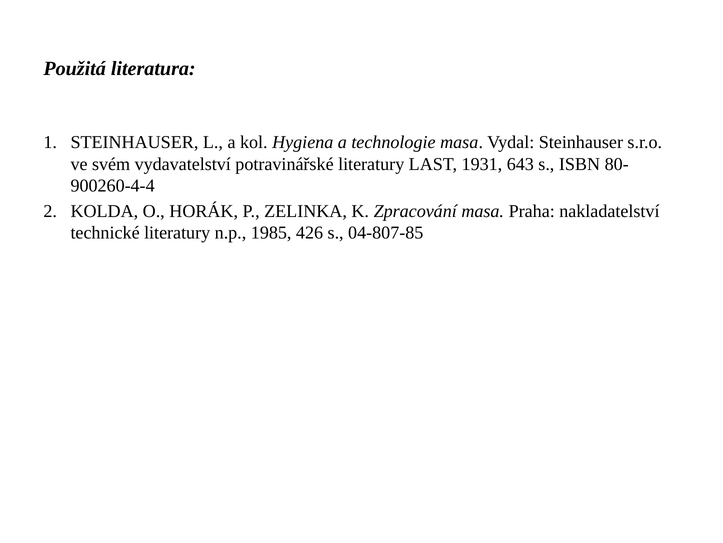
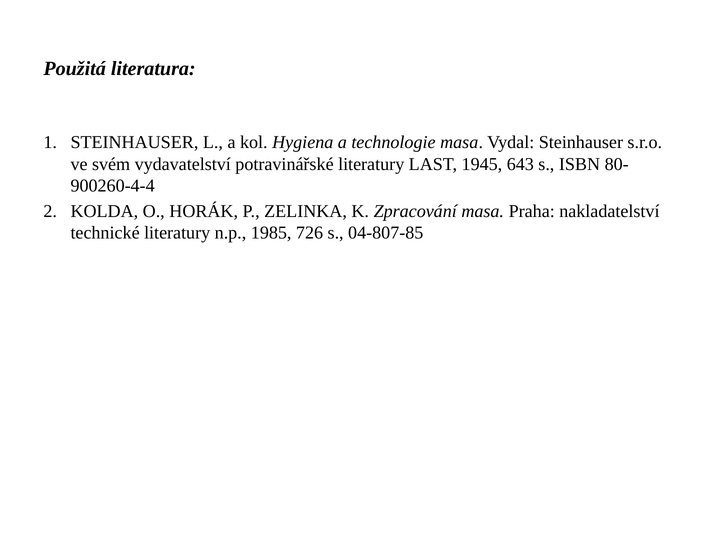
1931: 1931 -> 1945 (482, 164)
426: 426 -> 726 (310, 233)
